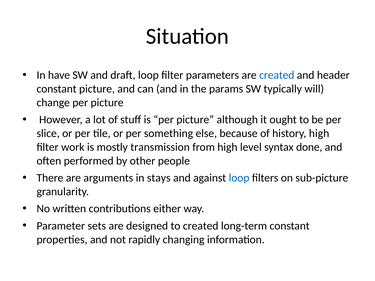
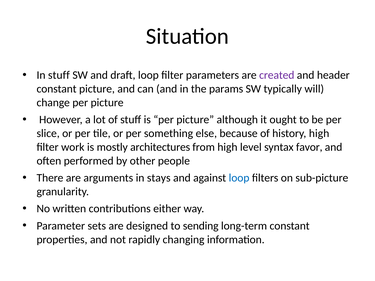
In have: have -> stuff (59, 75)
created colour: blue -> purple (277, 75)
transmission: transmission -> architectures (160, 147)
done: done -> favor (309, 147)
to created: created -> sending (201, 226)
